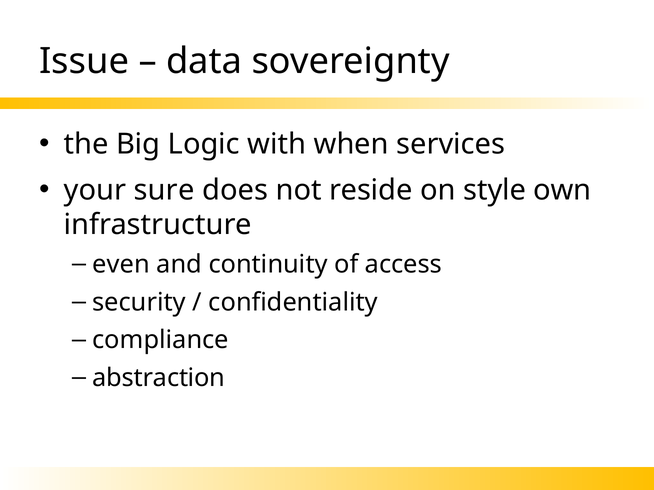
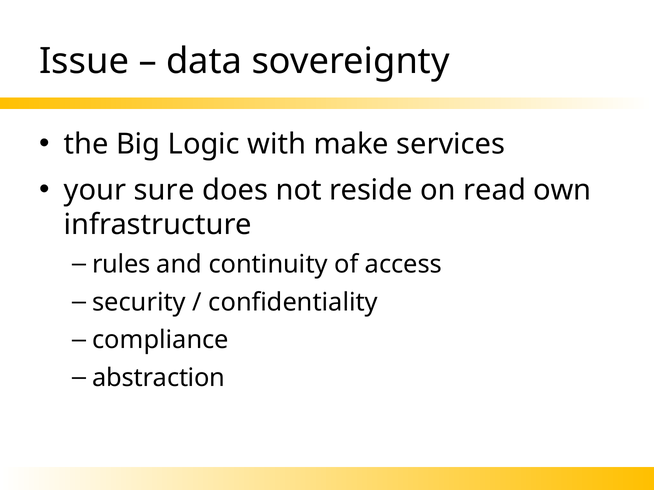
when: when -> make (351, 144)
style: style -> read (495, 190)
even: even -> rules (121, 265)
